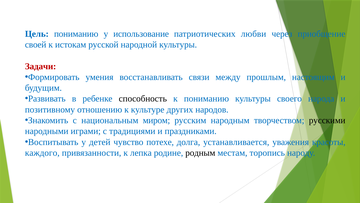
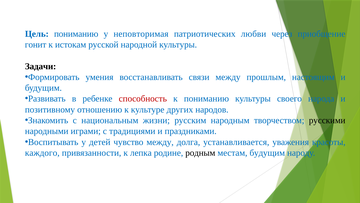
использование: использование -> неповторимая (141, 34)
своей: своей -> гонит (36, 45)
Задачи colour: red -> black (41, 66)
способность colour: black -> red (143, 99)
миром: миром -> жизни (156, 120)
чувство потехе: потехе -> между (160, 142)
местам торопись: торопись -> будущим (267, 153)
